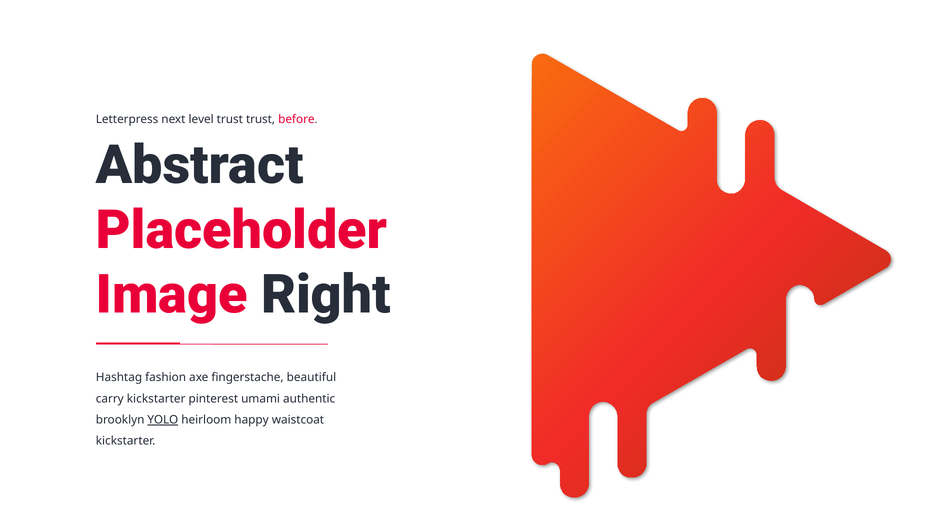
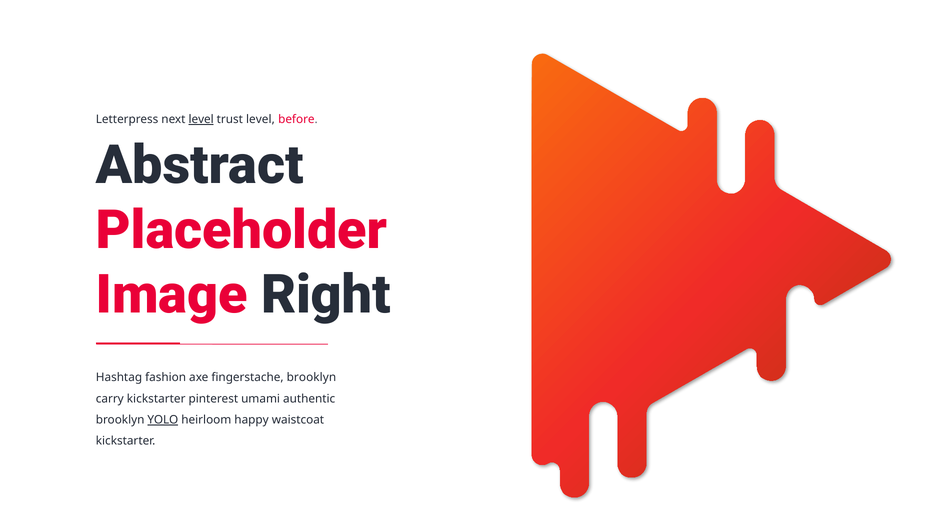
level underline: none -> present (201, 119)
trust trust: trust -> level (260, 119)
fingerstache beautiful: beautiful -> brooklyn (311, 377)
